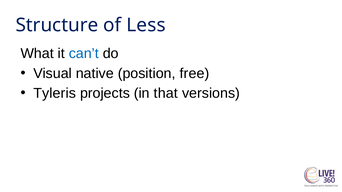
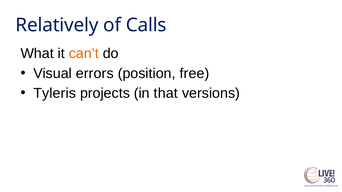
Structure: Structure -> Relatively (57, 25)
Less: Less -> Calls (146, 25)
can’t colour: blue -> orange (84, 54)
native: native -> errors (95, 74)
